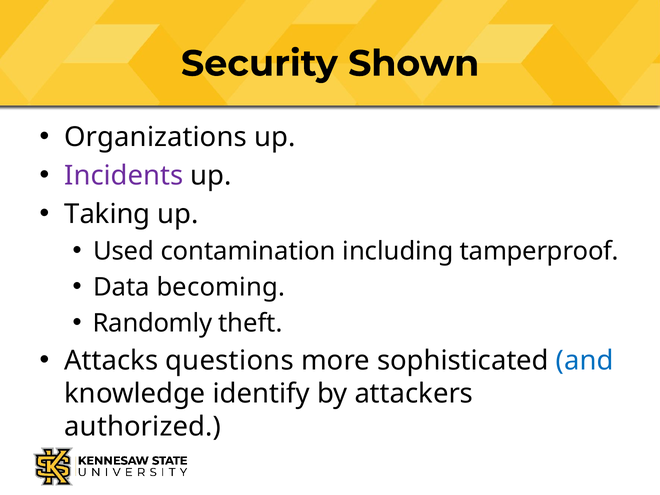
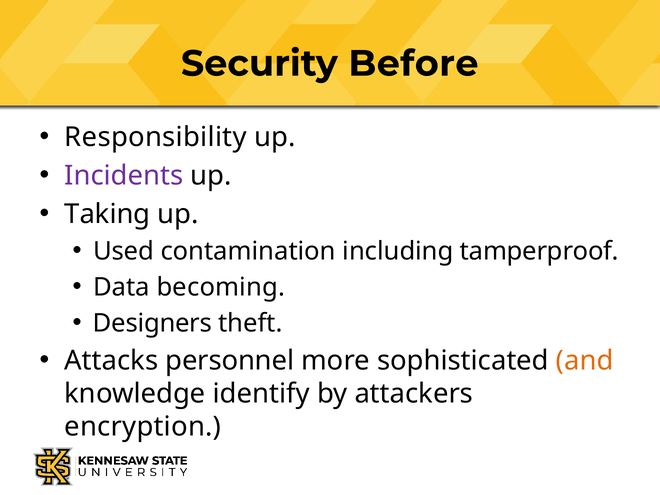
Shown: Shown -> Before (413, 64)
Organizations: Organizations -> Responsibility (156, 137)
Randomly: Randomly -> Designers (152, 323)
questions: questions -> personnel (230, 361)
and colour: blue -> orange (585, 361)
authorized: authorized -> encryption (143, 427)
